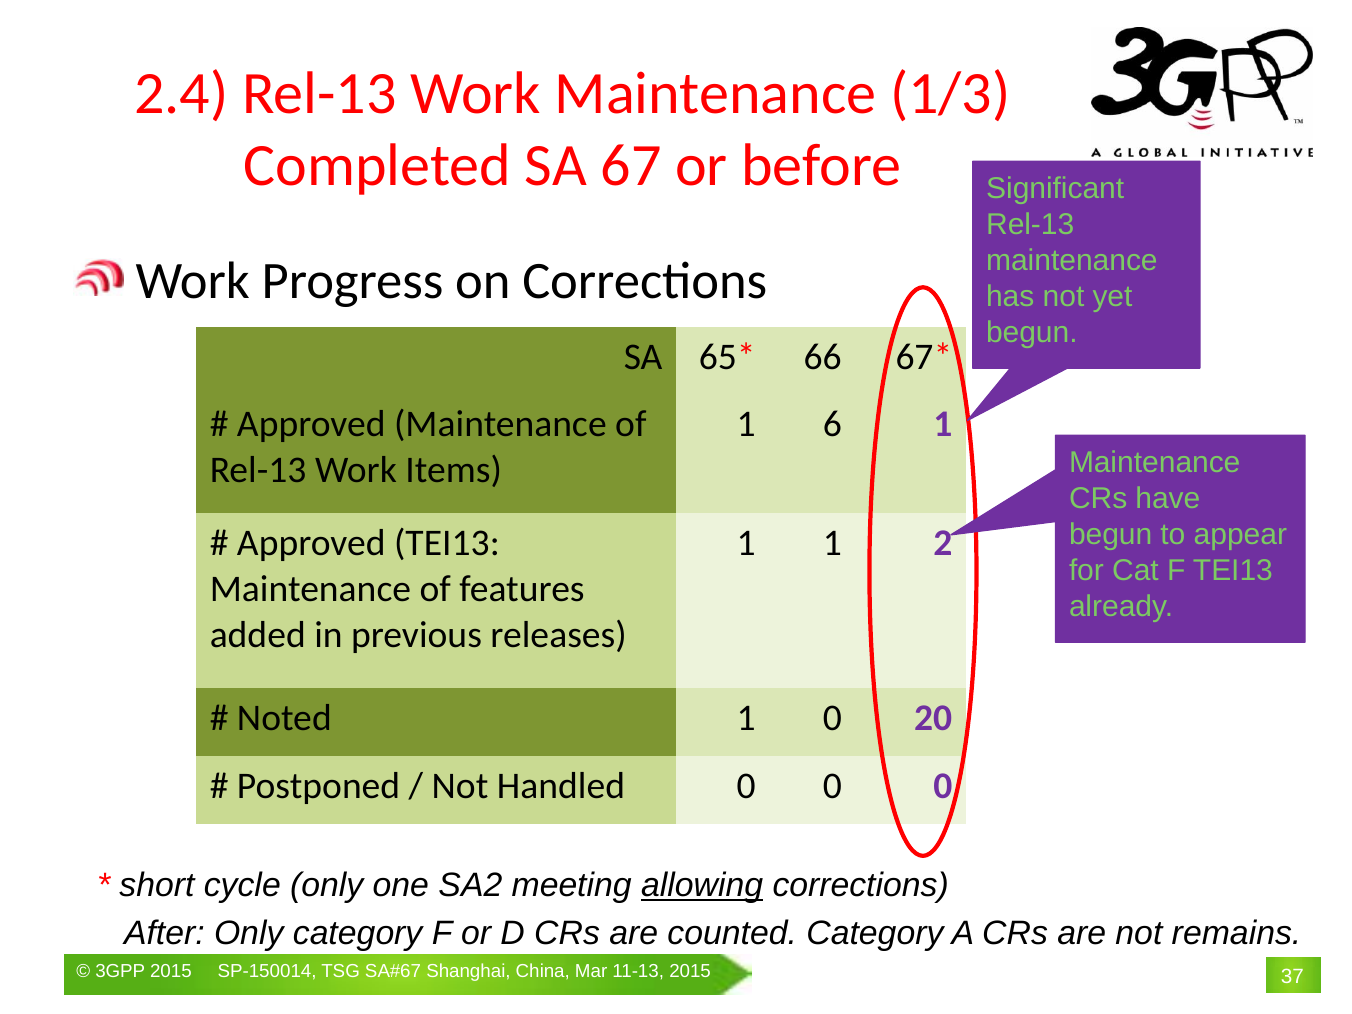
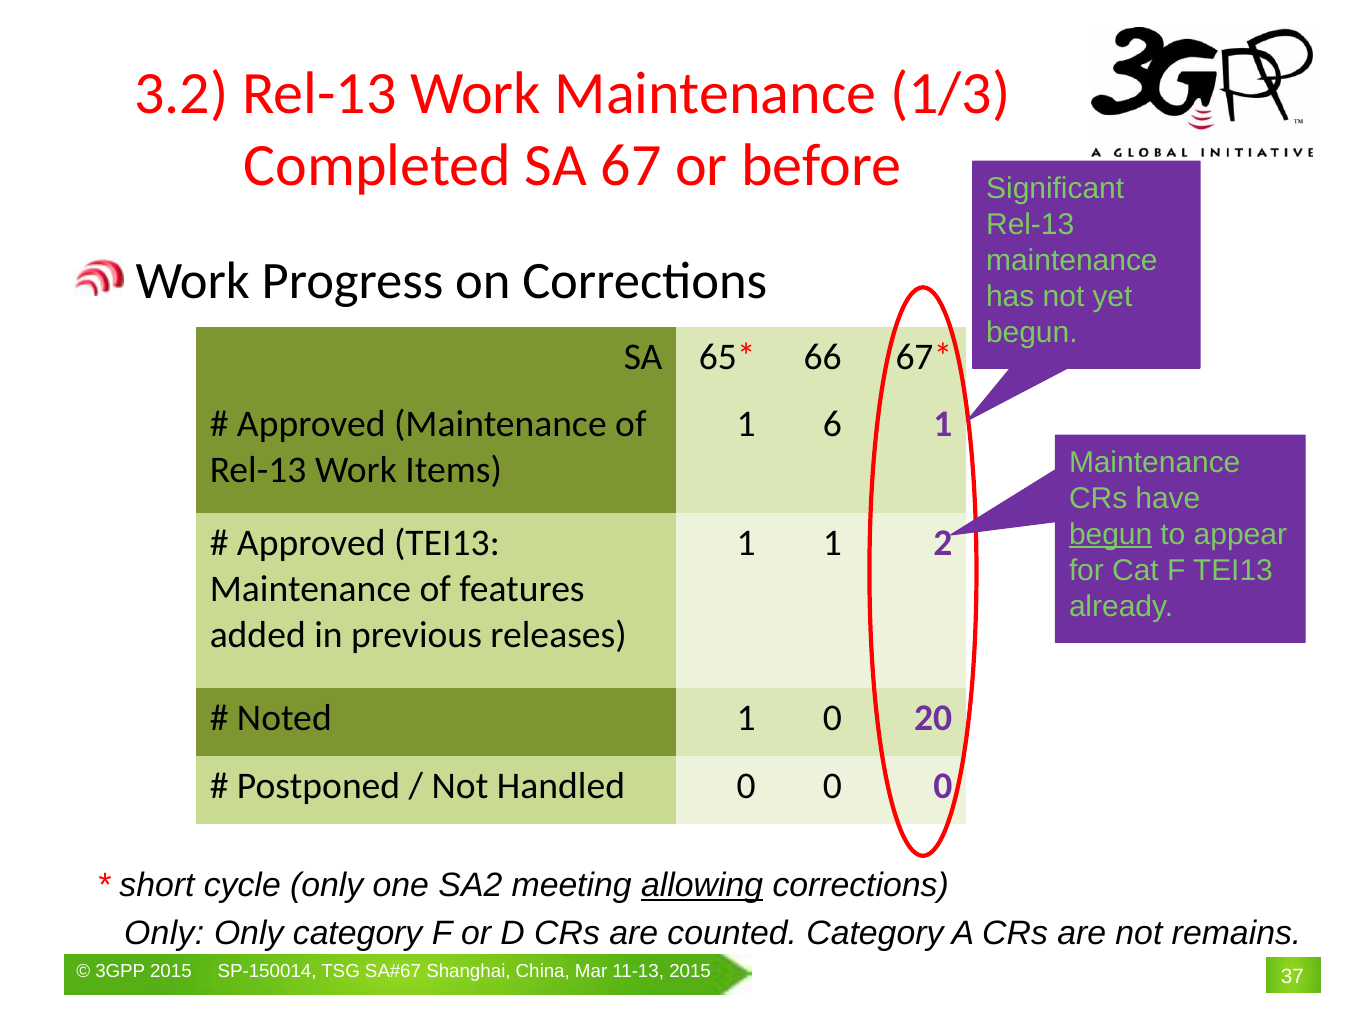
2.4: 2.4 -> 3.2 (181, 93)
begun underline: none -> present (1111, 534)
After: After -> Only (164, 933)
